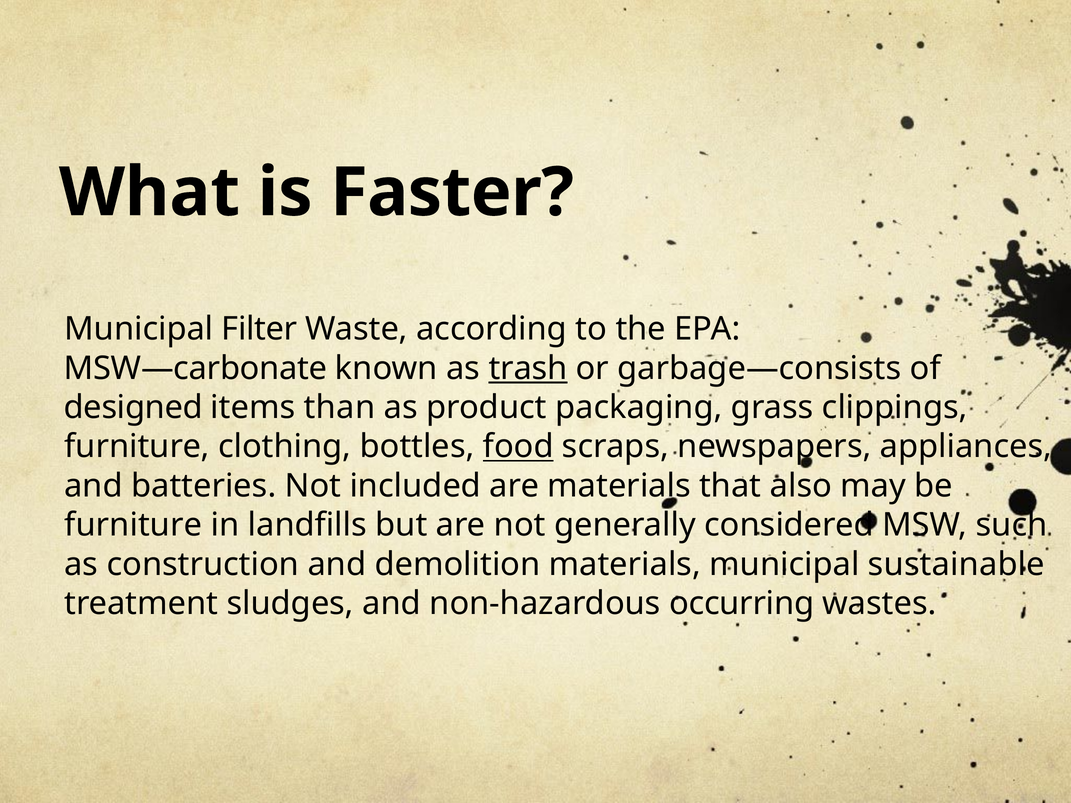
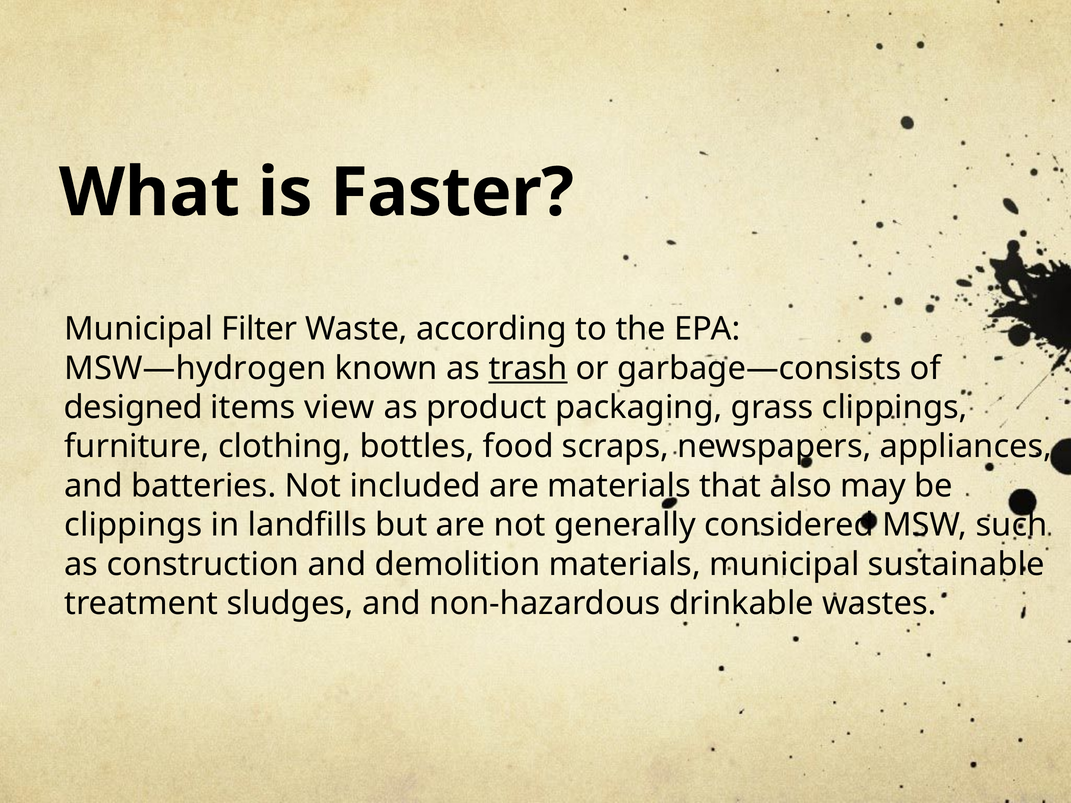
MSW—carbonate: MSW—carbonate -> MSW—hydrogen (195, 368)
than: than -> view (340, 408)
food underline: present -> none (518, 447)
furniture: furniture -> clippings (133, 525)
occurring: occurring -> drinkable (742, 604)
